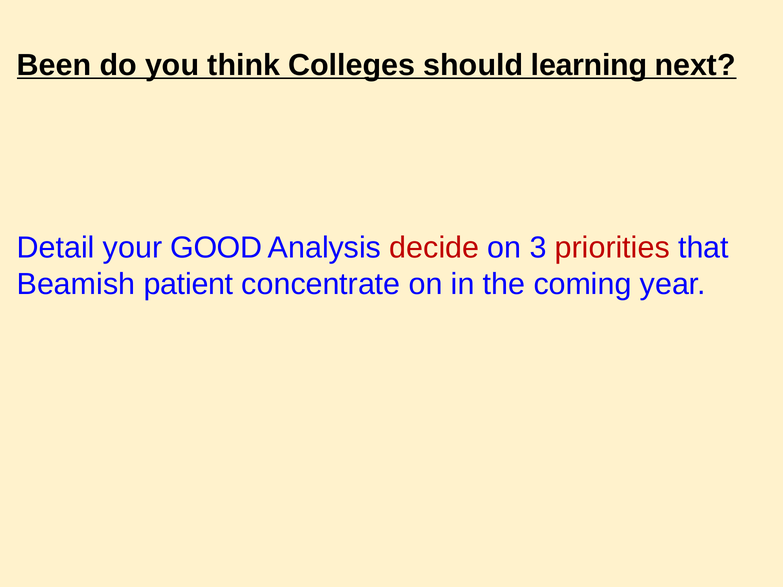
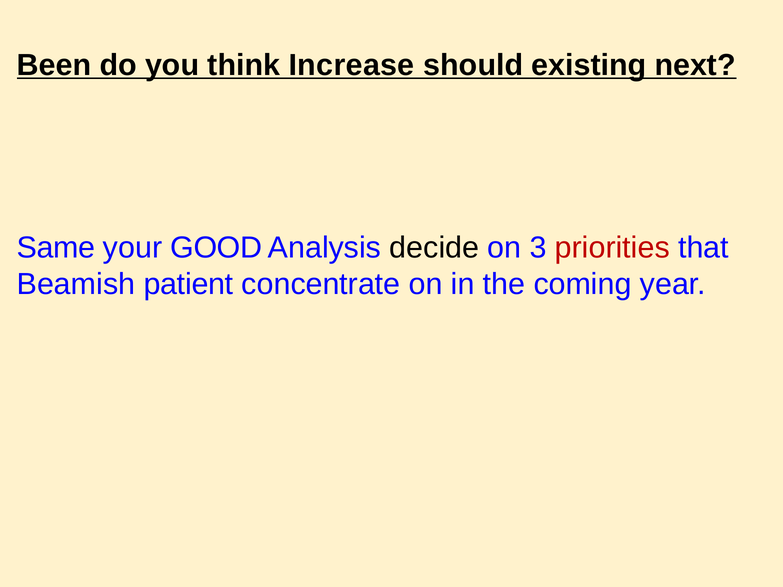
Colleges: Colleges -> Increase (352, 65)
learning: learning -> existing (589, 65)
Detail: Detail -> Same (56, 248)
decide colour: red -> black (434, 248)
